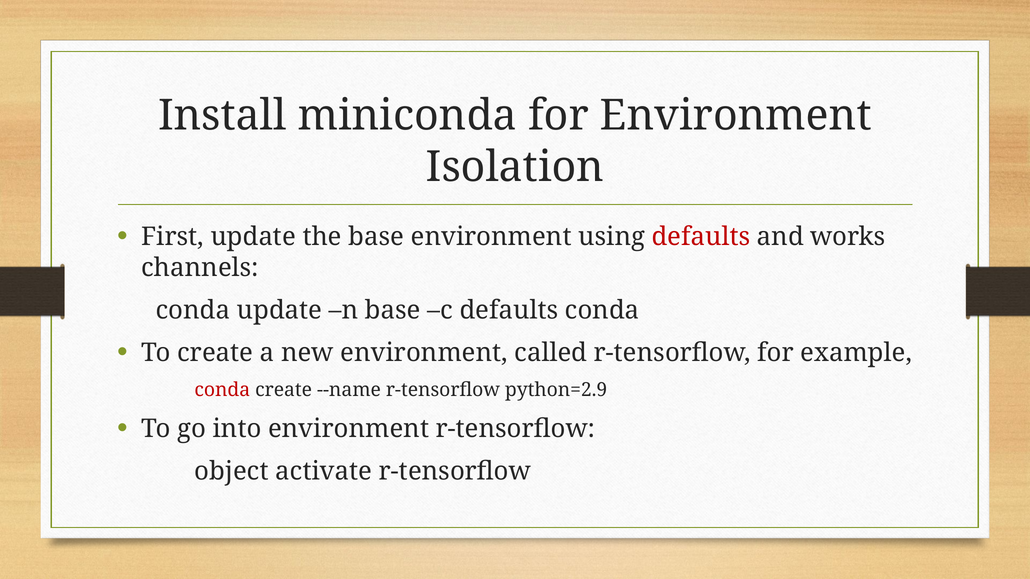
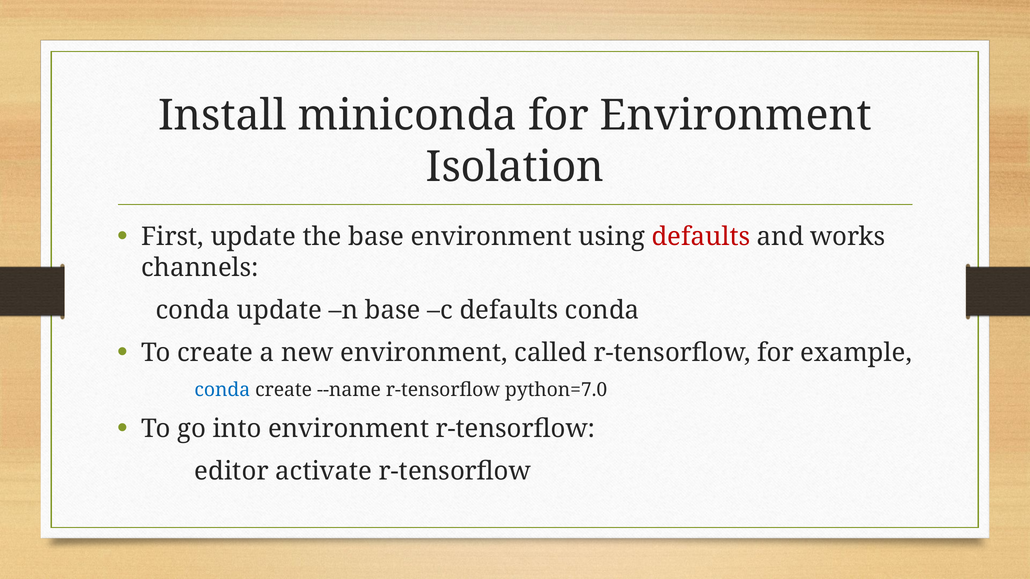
conda colour: red -> blue (222, 390)
python=2.9: python=2.9 -> python=7.0 (556, 390)
object: object -> editor (232, 471)
